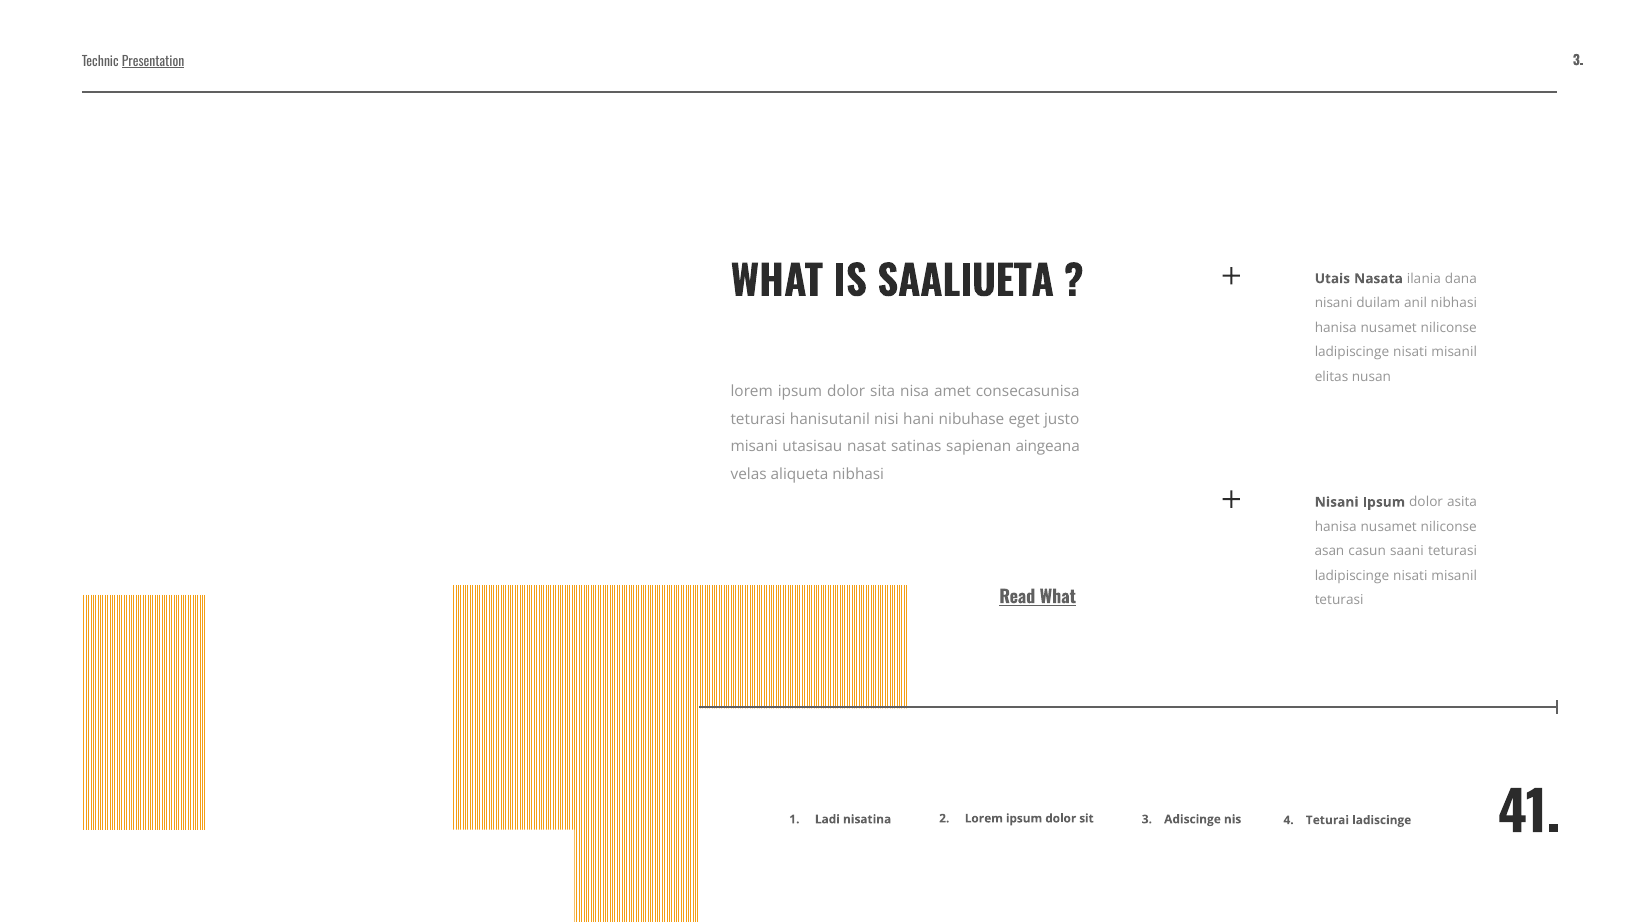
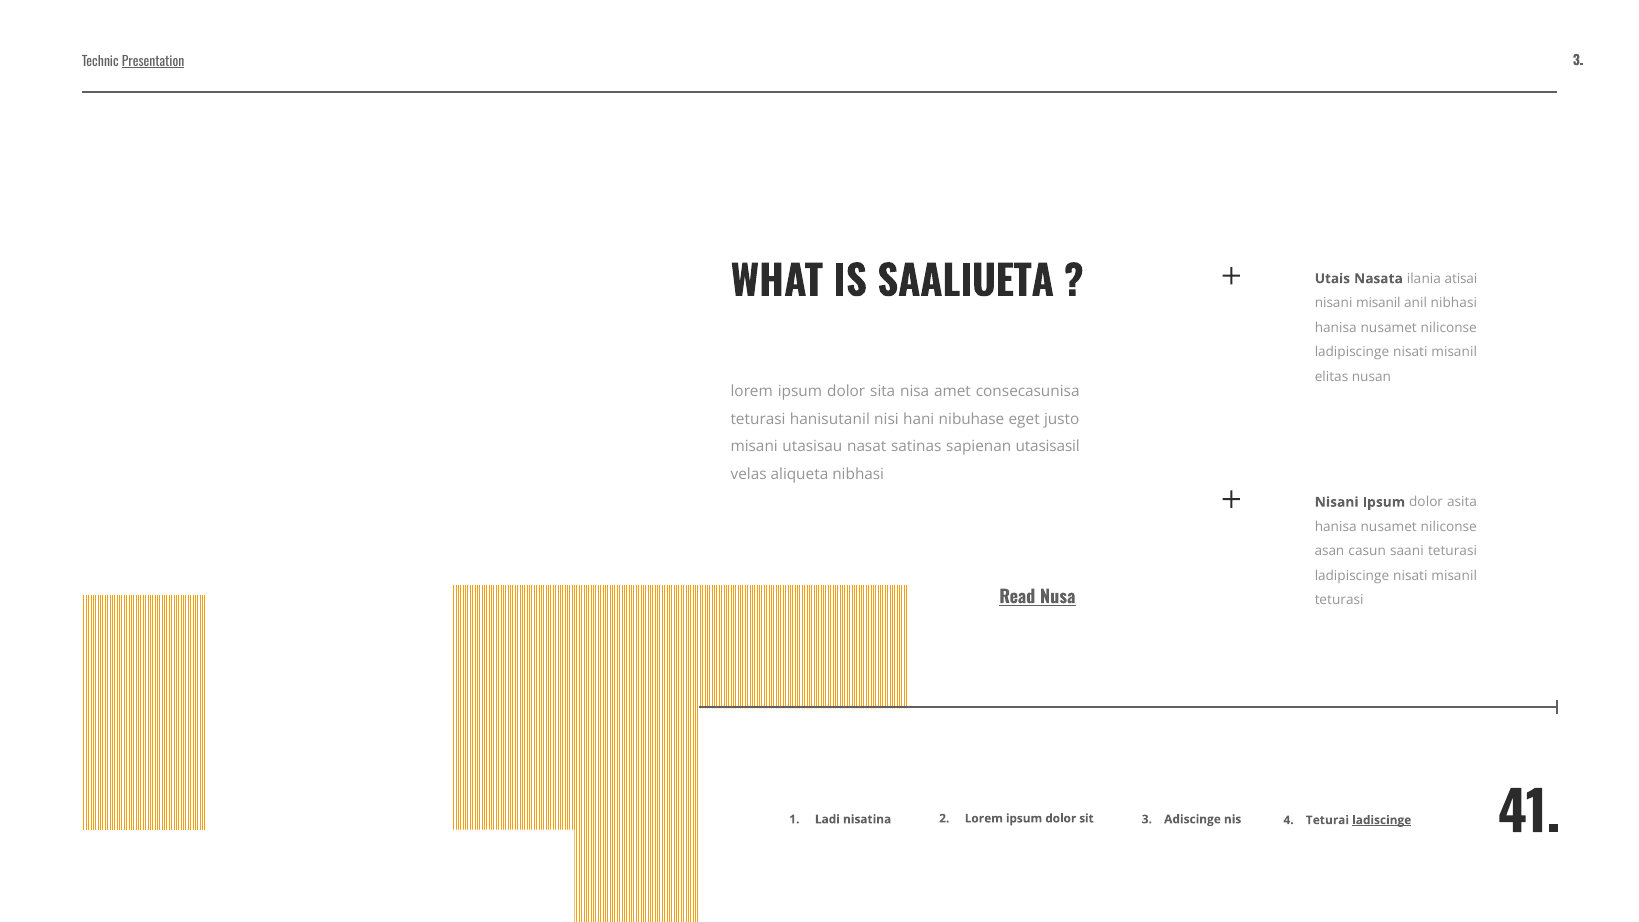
dana: dana -> atisai (1461, 279)
nisani duilam: duilam -> misanil (1378, 303)
aingeana: aingeana -> utasisasil (1048, 447)
Read What: What -> Nusa (1058, 597)
ladiscinge underline: none -> present (1382, 820)
